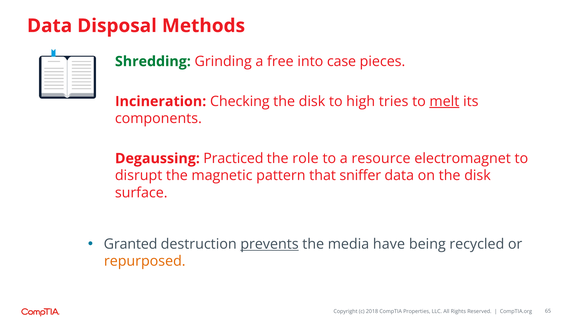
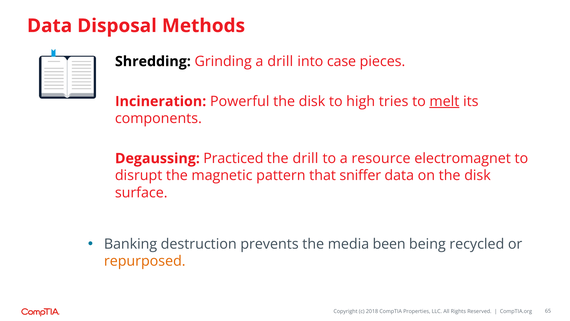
Shredding colour: green -> black (153, 61)
a free: free -> drill (280, 61)
Checking: Checking -> Powerful (240, 101)
the role: role -> drill (305, 158)
Granted: Granted -> Banking (131, 244)
prevents underline: present -> none (269, 244)
have: have -> been (389, 244)
